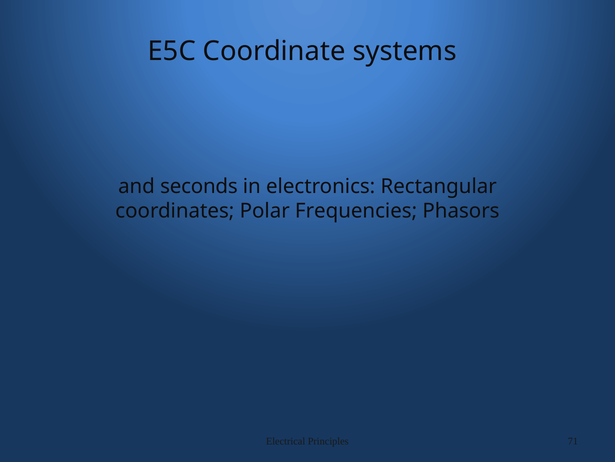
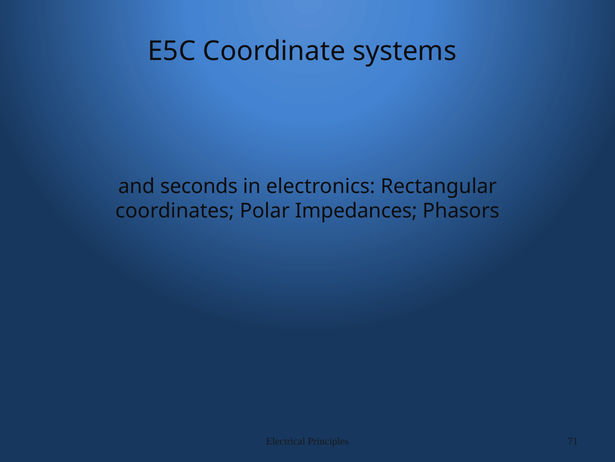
Frequencies: Frequencies -> Impedances (356, 211)
